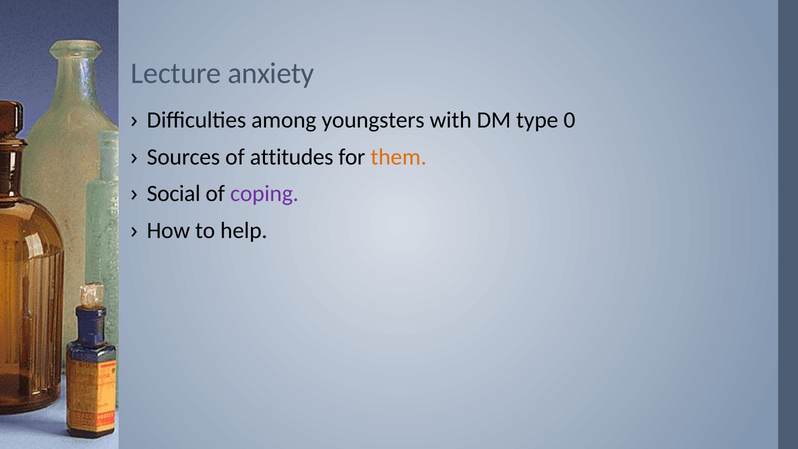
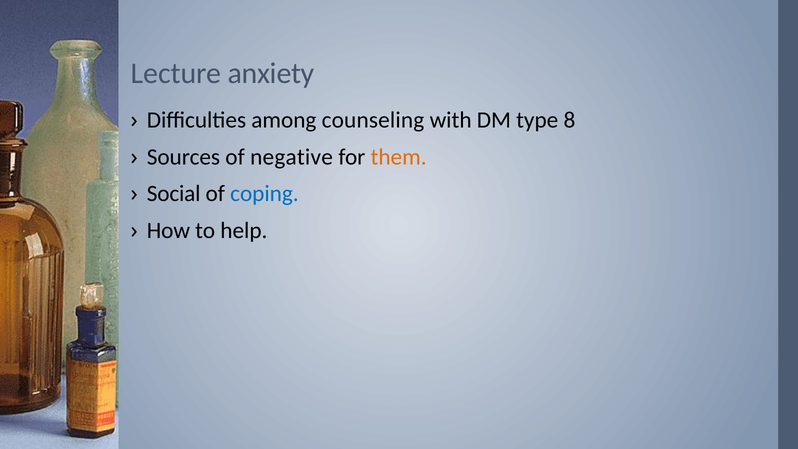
youngsters: youngsters -> counseling (373, 120)
0: 0 -> 8 (569, 120)
attitudes: attitudes -> negative (291, 157)
coping colour: purple -> blue (264, 194)
